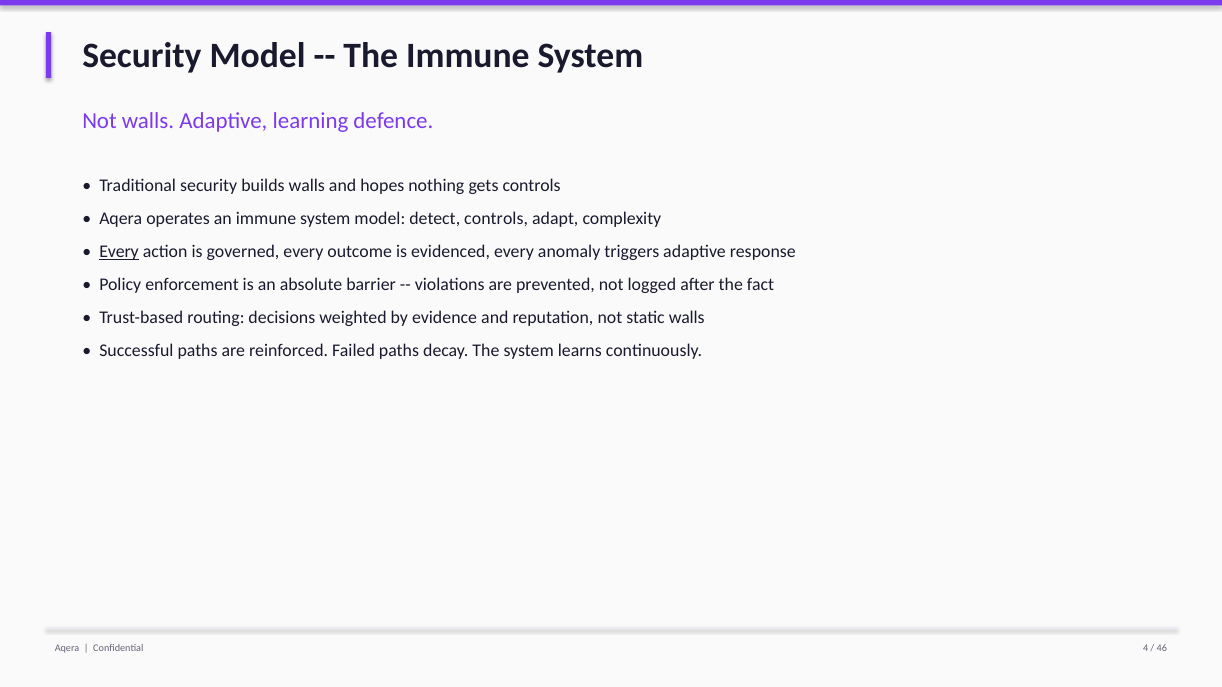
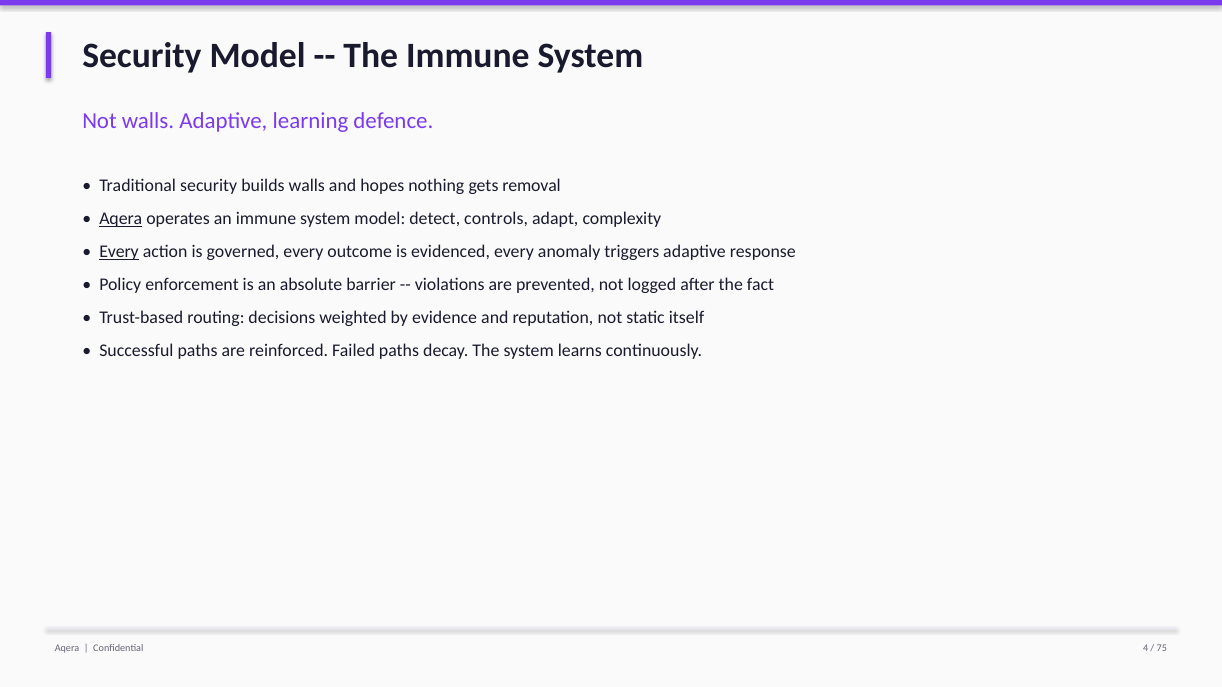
gets controls: controls -> removal (532, 185)
Aqera underline: none -> present (121, 219)
static walls: walls -> itself (687, 318)
46: 46 -> 75 (1162, 648)
